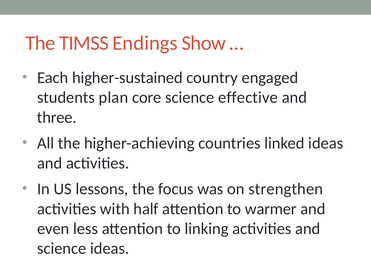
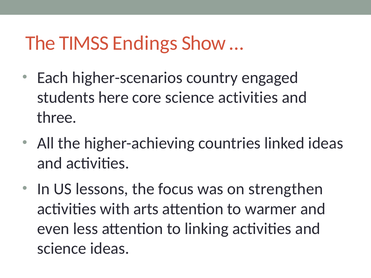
higher-sustained: higher-sustained -> higher-scenarios (127, 78)
plan: plan -> here (114, 98)
science effective: effective -> activities (248, 98)
half: half -> arts (146, 209)
